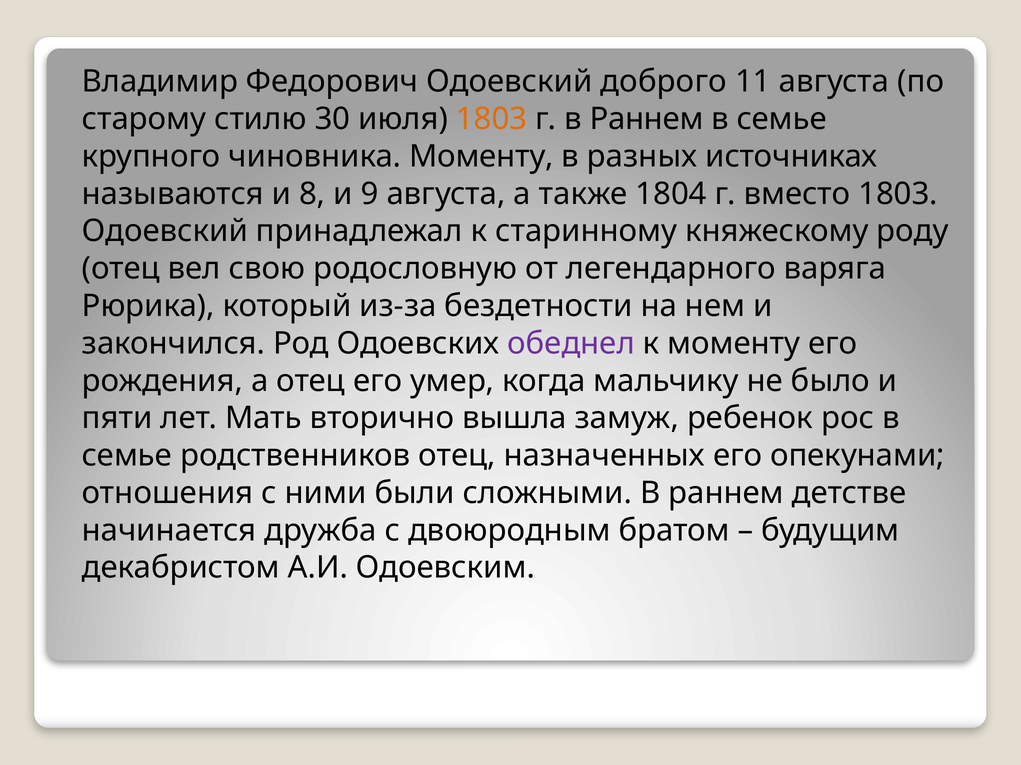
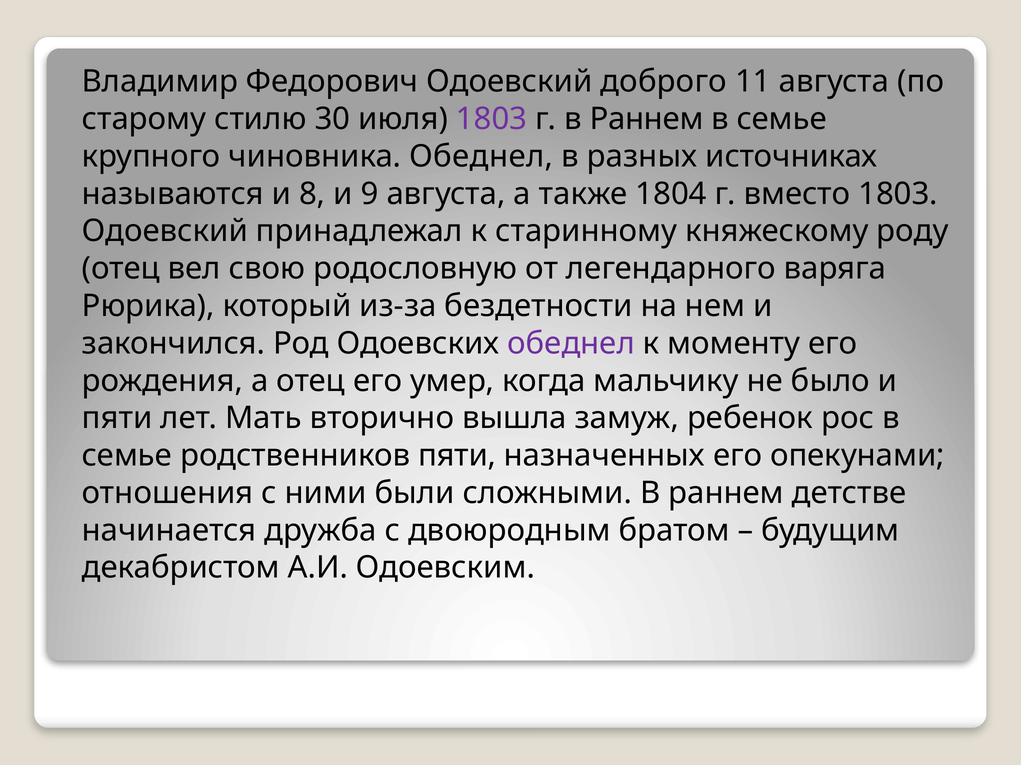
1803 colour: orange -> purple (492, 119)
чиновника Моменту: Моменту -> Обеднел (481, 157)
родственников отец: отец -> пяти (457, 456)
